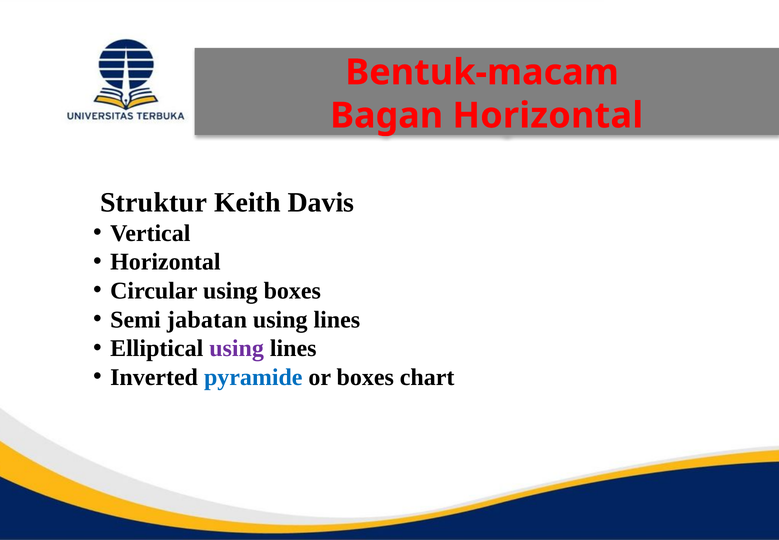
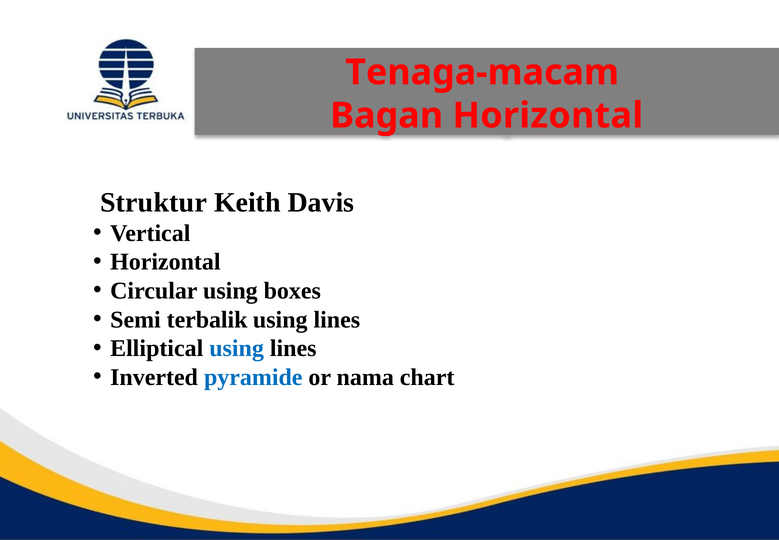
Bentuk-macam: Bentuk-macam -> Tenaga-macam (482, 72)
jabatan: jabatan -> terbalik (207, 319)
using colour: purple -> blue (237, 348)
or boxes: boxes -> nama (365, 377)
